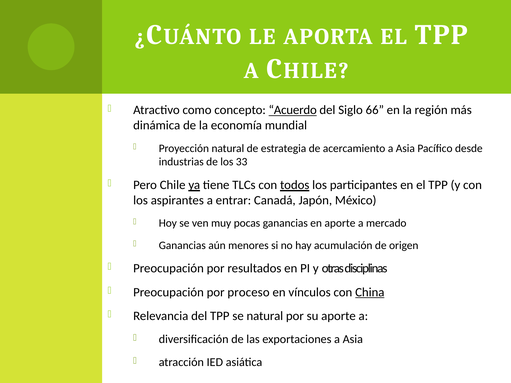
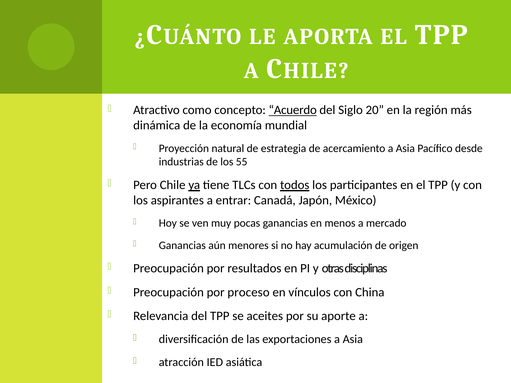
66: 66 -> 20 (375, 110)
33: 33 -> 55 (242, 162)
en aporte: aporte -> menos (340, 223)
China underline: present -> none (370, 292)
se natural: natural -> aceites (265, 316)
